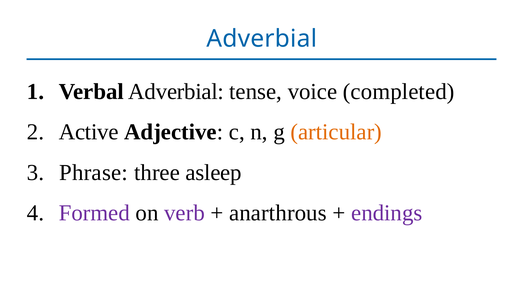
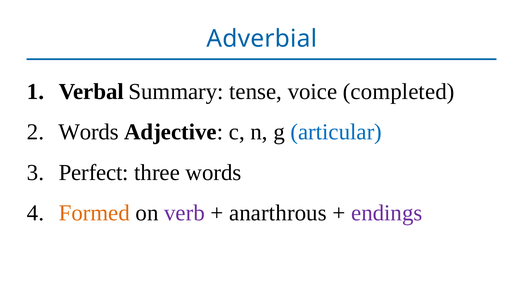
Verbal Adverbial: Adverbial -> Summary (176, 92)
Active: Active -> Words (89, 132)
articular colour: orange -> blue (336, 132)
Phrase: Phrase -> Perfect (94, 173)
three asleep: asleep -> words (214, 173)
Formed colour: purple -> orange (94, 213)
